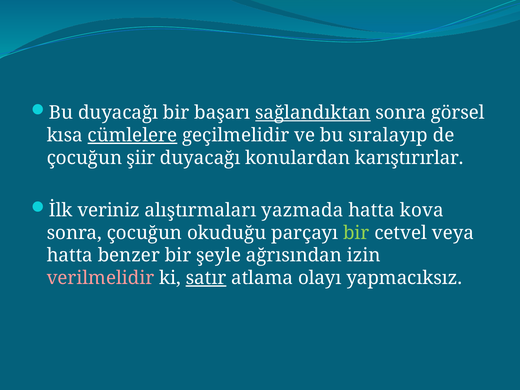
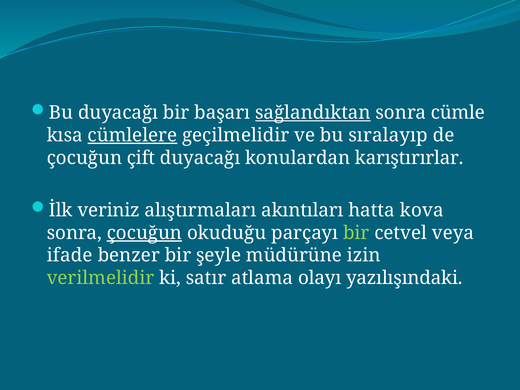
görsel: görsel -> cümle (458, 113)
şiir: şiir -> çift (141, 158)
yazmada: yazmada -> akıntıları (302, 210)
çocuğun underline: none -> present (144, 233)
hatta: hatta -> ifade (70, 255)
ağrısından: ağrısından -> müdürüne (294, 255)
verilmelidir colour: pink -> light green (101, 278)
satır underline: present -> none (206, 278)
yapmacıksız: yapmacıksız -> yazılışındaki (404, 278)
